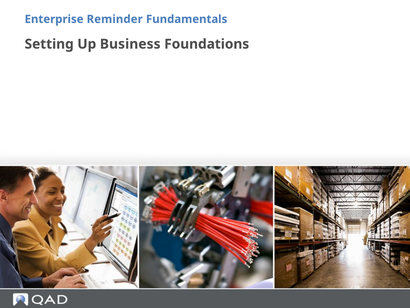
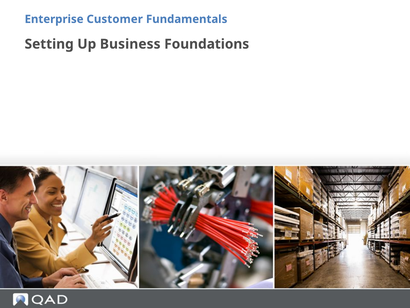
Reminder: Reminder -> Customer (115, 19)
